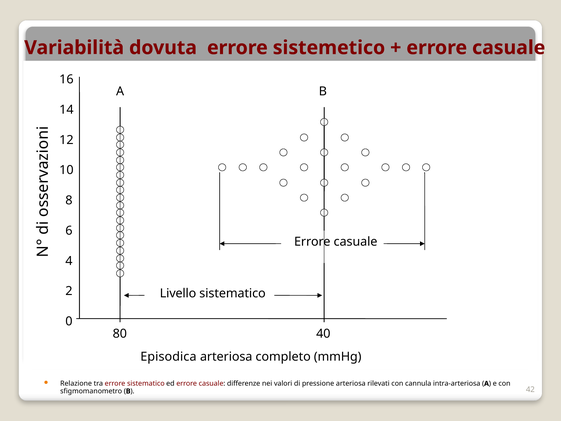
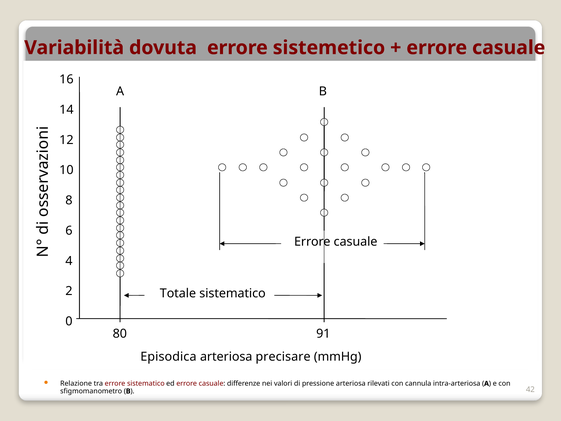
Livello: Livello -> Totale (178, 293)
40: 40 -> 91 (323, 333)
completo: completo -> precisare (283, 357)
